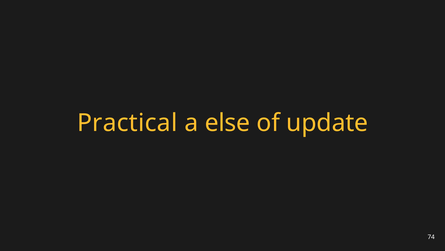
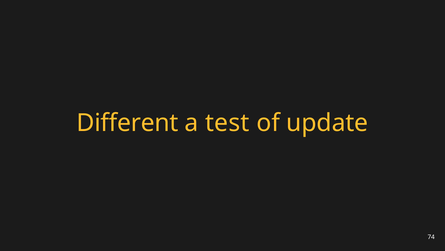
Practical: Practical -> Different (127, 123)
else: else -> test (227, 123)
